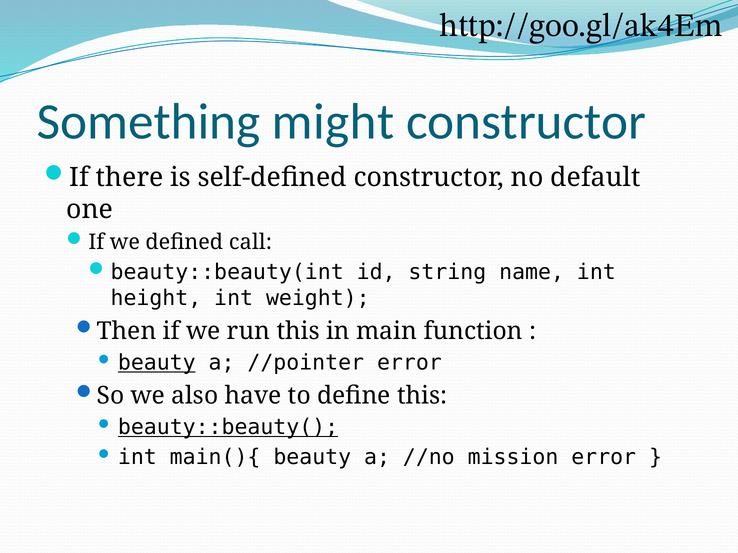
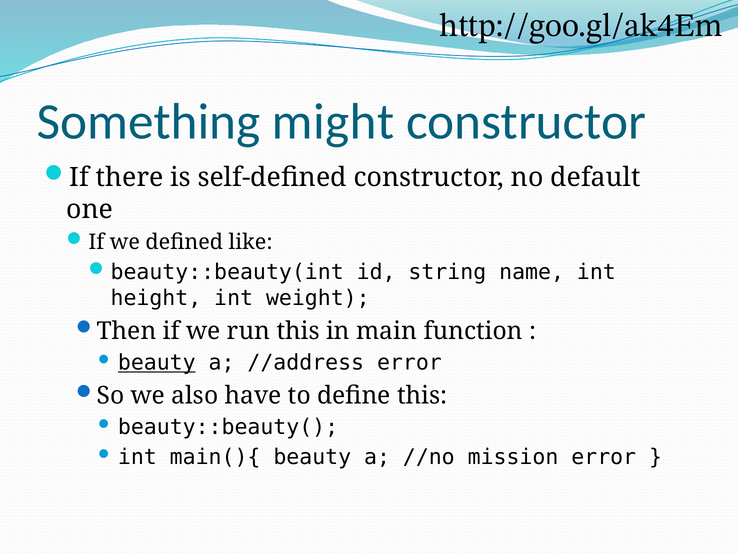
call: call -> like (251, 242)
//pointer: //pointer -> //address (306, 363)
beauty::beauty( underline: present -> none (228, 428)
